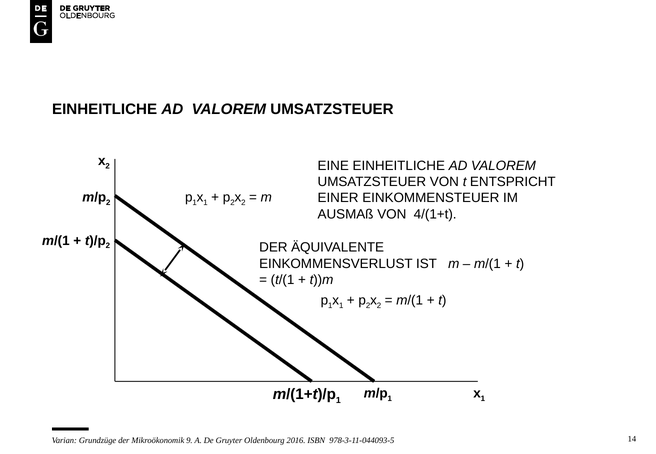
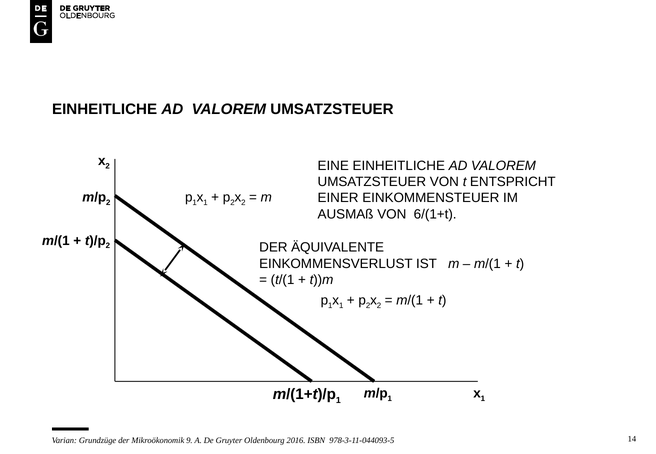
4/(1+t: 4/(1+t -> 6/(1+t (435, 214)
